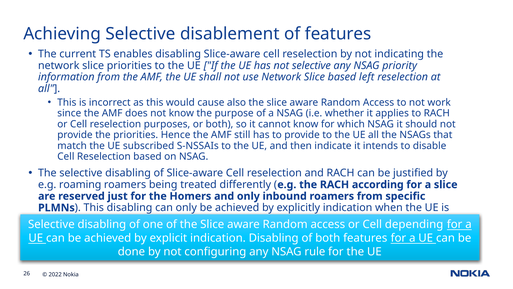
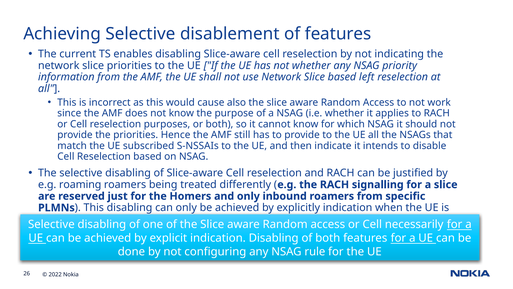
not selective: selective -> whether (311, 65)
according: according -> signalling (378, 184)
depending: depending -> necessarily (414, 224)
